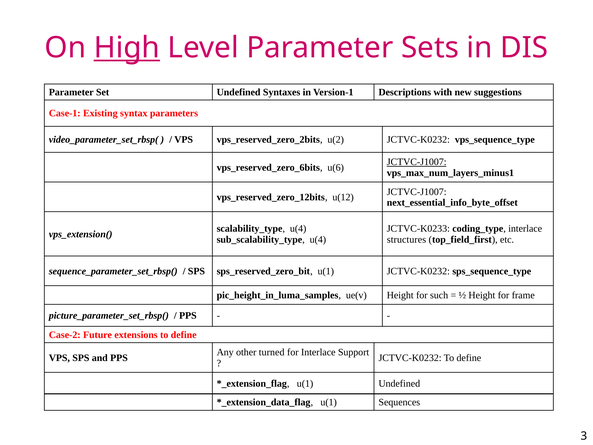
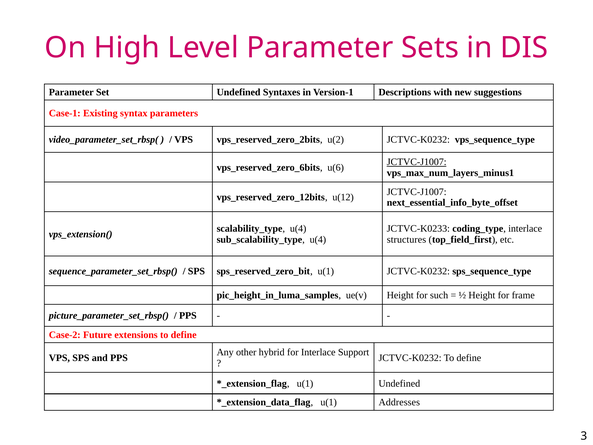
High underline: present -> none (127, 48)
turned: turned -> hybrid (272, 352)
Sequences: Sequences -> Addresses (399, 402)
